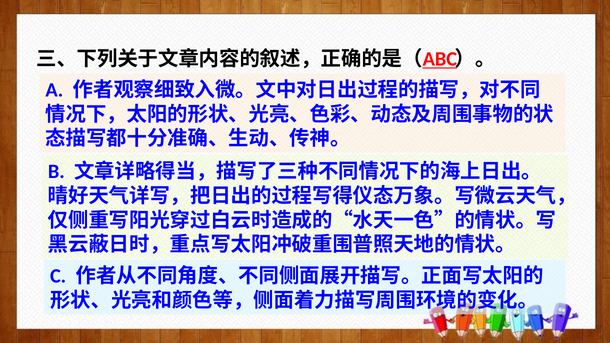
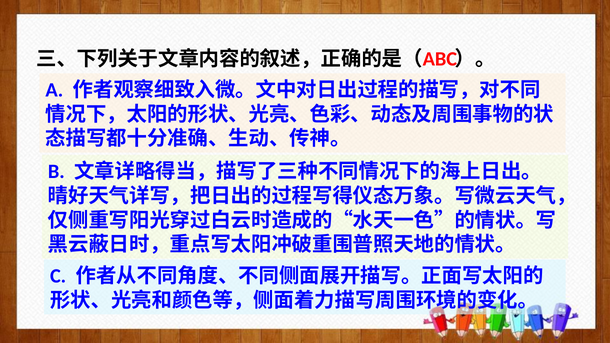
ABC underline: present -> none (440, 59)
